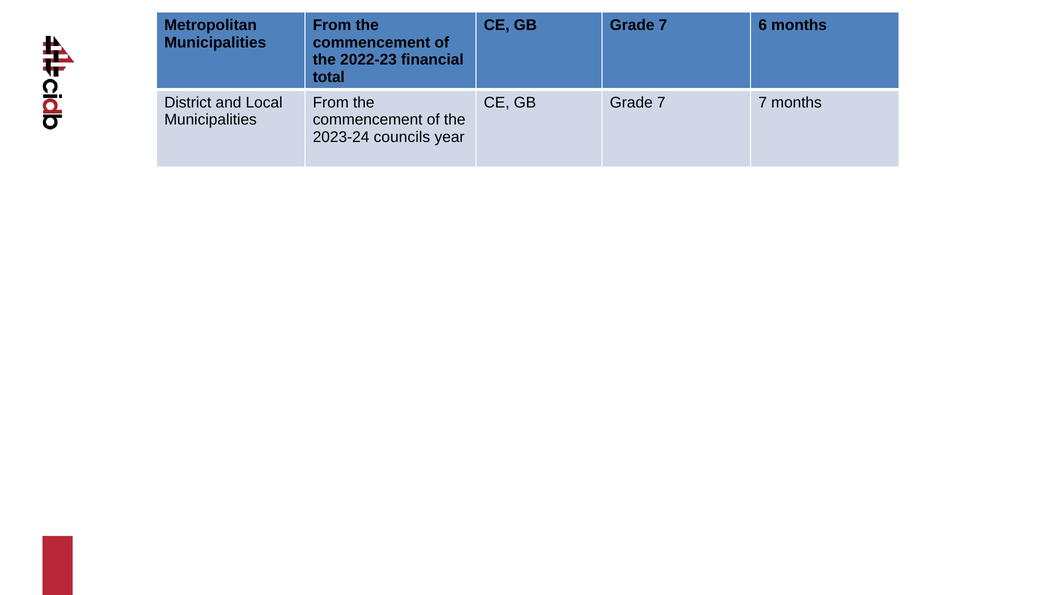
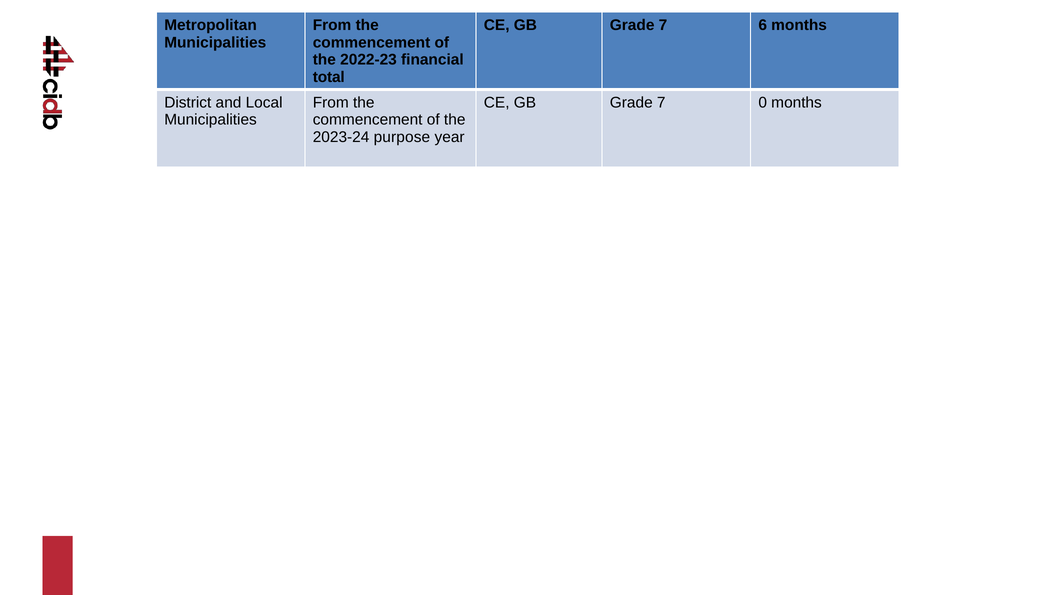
7 7: 7 -> 0 (763, 102)
councils: councils -> purpose (402, 137)
